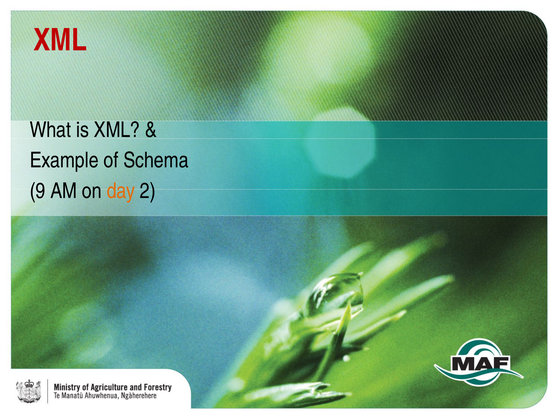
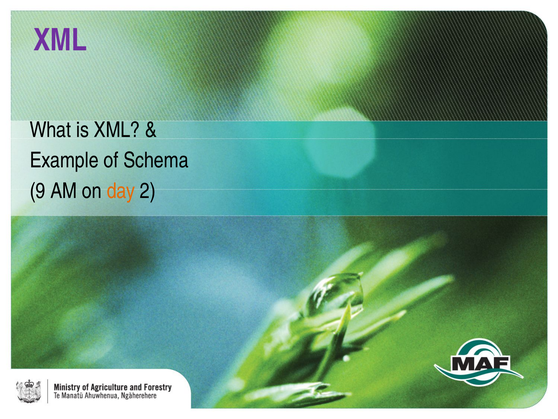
XML colour: red -> purple (60, 40)
